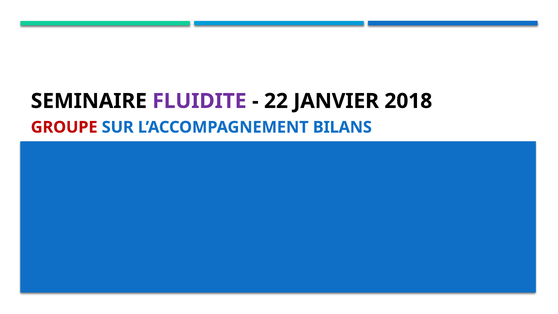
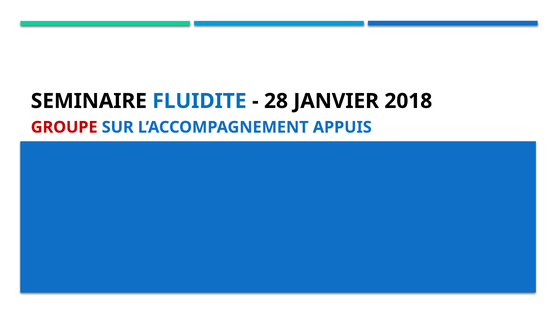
FLUIDITE colour: purple -> blue (199, 101)
22: 22 -> 28 (276, 101)
BILANS: BILANS -> APPUIS (342, 127)
